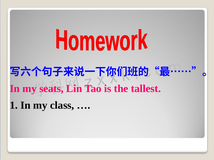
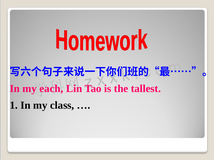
seats: seats -> each (51, 89)
